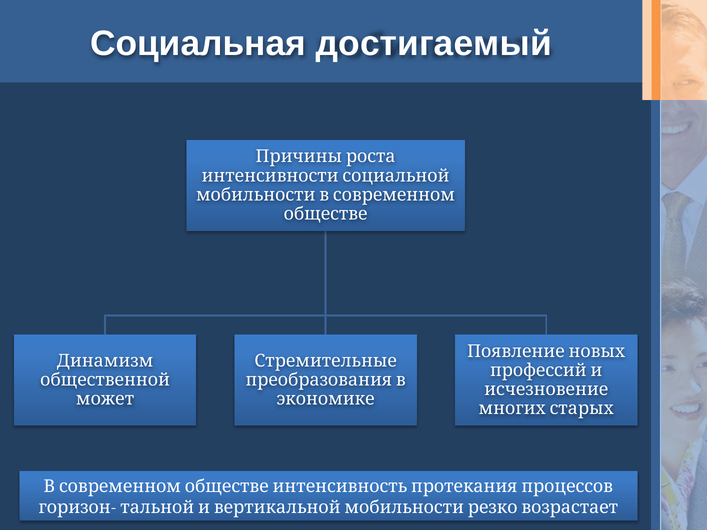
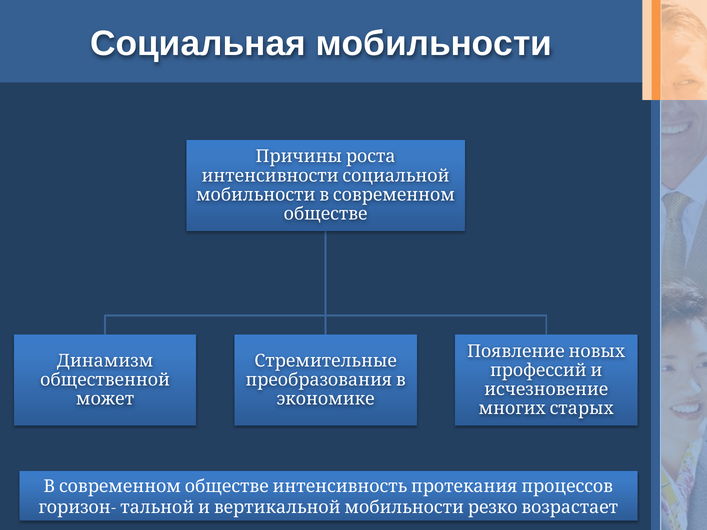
достигаемый: достигаемый -> мобильности (434, 44)
